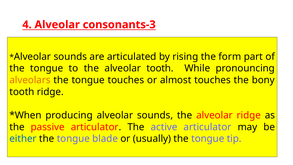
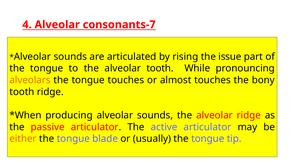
consonants-3: consonants-3 -> consonants-7 (119, 25)
form: form -> issue (230, 57)
either colour: blue -> orange (23, 139)
